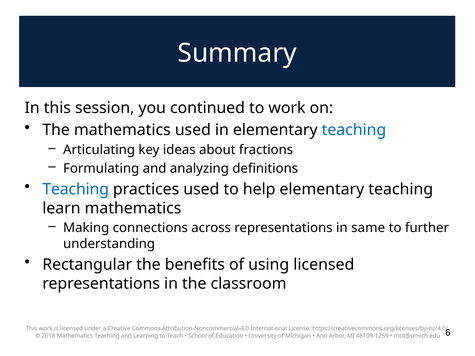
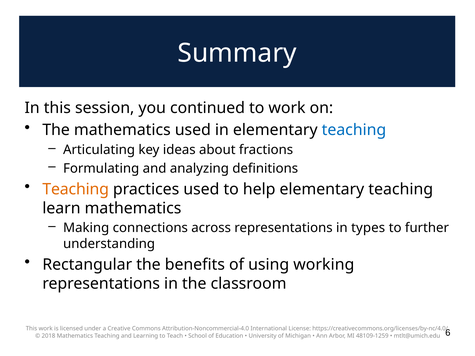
Teaching colour: blue -> orange (76, 189)
same: same -> types (368, 228)
using licensed: licensed -> working (324, 265)
